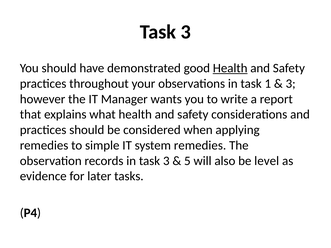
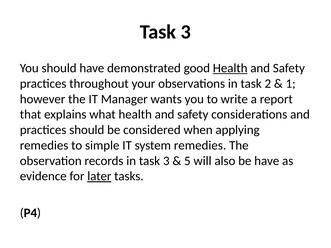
1: 1 -> 2 (268, 84)
3: 3 -> 1 (291, 84)
be level: level -> have (267, 161)
later underline: none -> present (99, 176)
